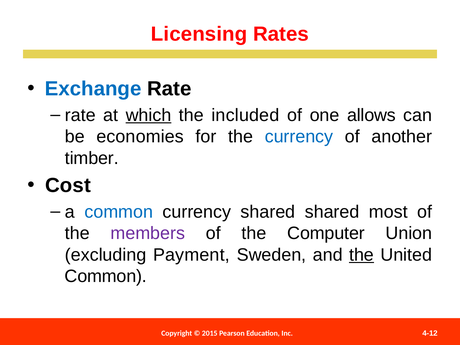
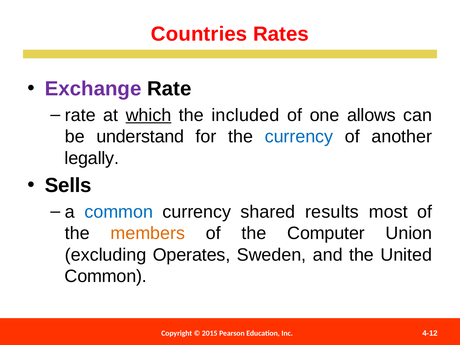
Licensing: Licensing -> Countries (199, 34)
Exchange colour: blue -> purple (93, 89)
economies: economies -> understand (140, 137)
timber: timber -> legally (92, 158)
Cost: Cost -> Sells (68, 185)
shared shared: shared -> results (332, 212)
members colour: purple -> orange (148, 233)
Payment: Payment -> Operates (192, 255)
the underline: present -> none (362, 255)
